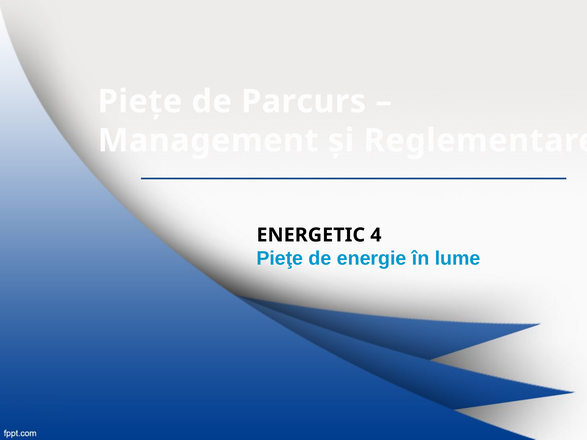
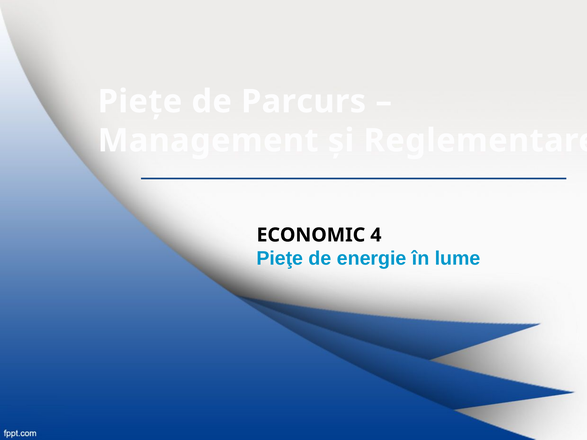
ENERGETIC: ENERGETIC -> ECONOMIC (311, 235)
